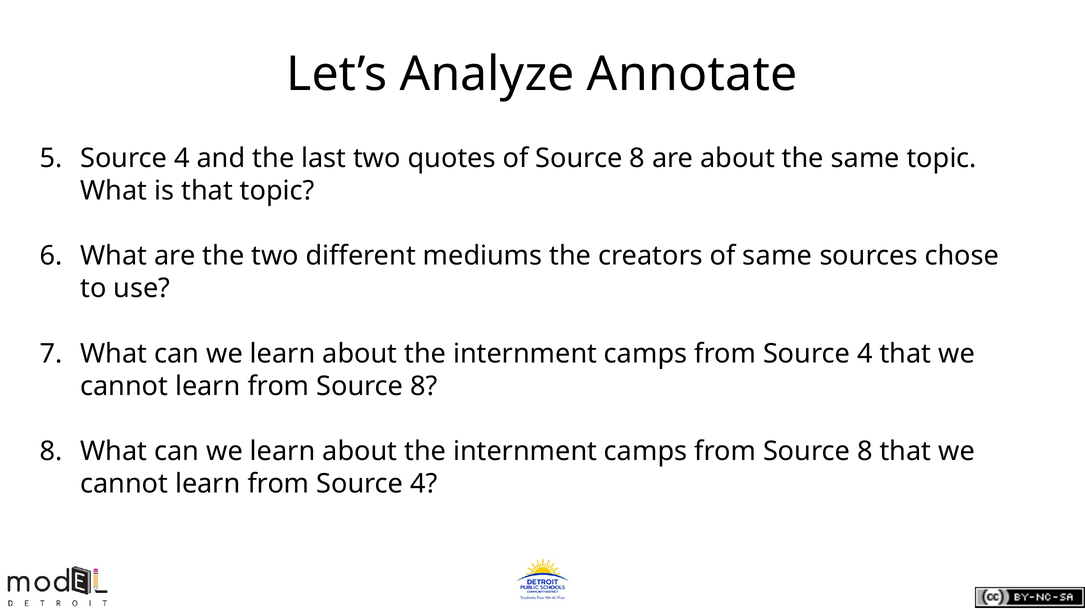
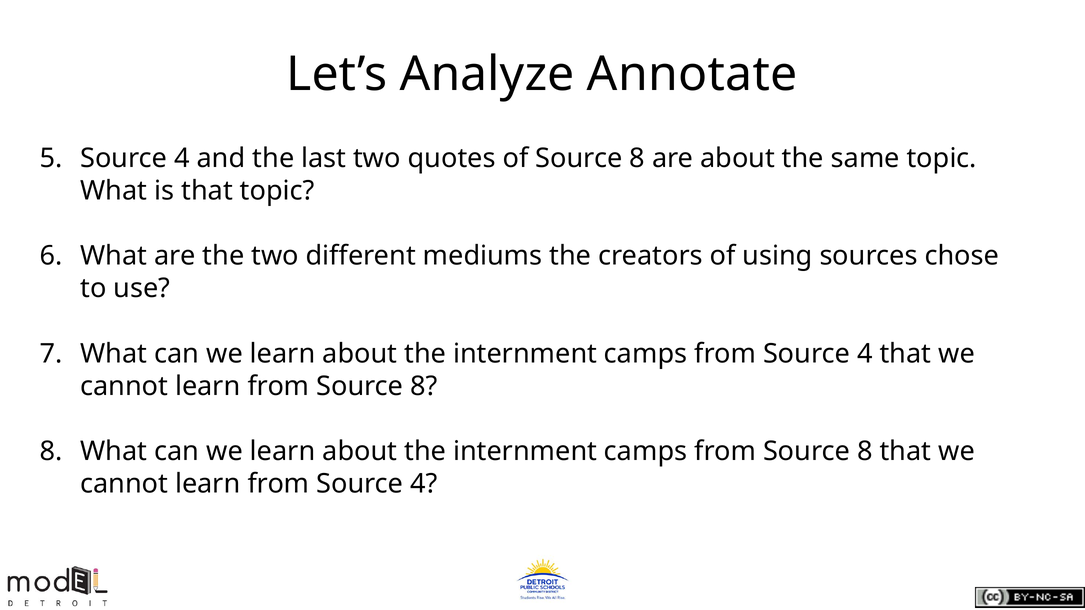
of same: same -> using (777, 256)
